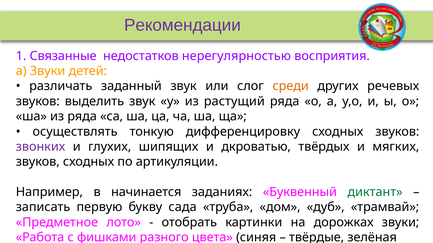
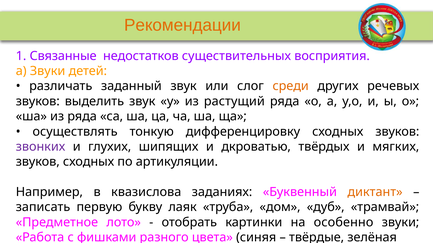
Рекомендации colour: purple -> orange (182, 25)
нерегулярностью: нерегулярностью -> существительных (236, 56)
начинается: начинается -> квазислова (146, 192)
диктант colour: green -> orange (375, 192)
сада: сада -> лаяк (183, 208)
дорожках: дорожках -> особенно (344, 223)
